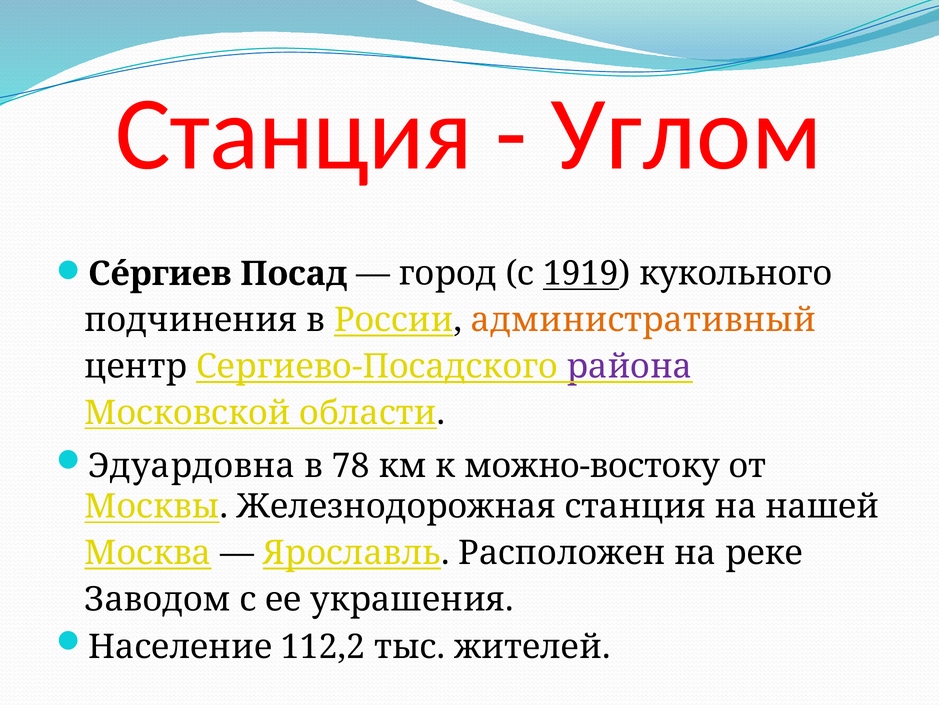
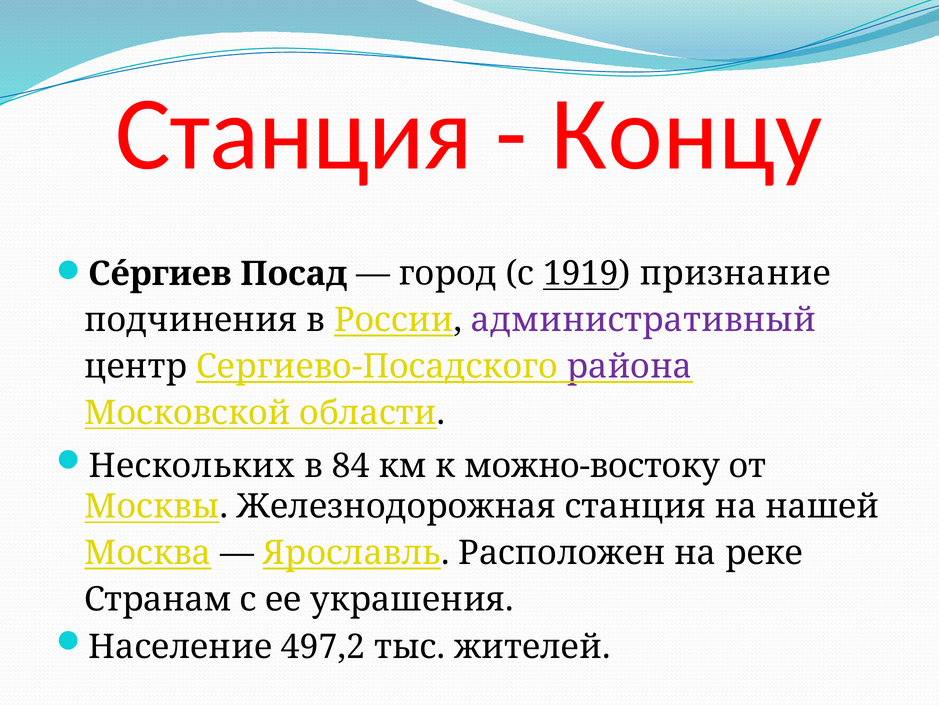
Углом: Углом -> Концу (687, 134)
кукольного: кукольного -> признание (735, 274)
административный colour: orange -> purple (644, 320)
Эдуардовна: Эдуардовна -> Нескольких (192, 466)
78: 78 -> 84 (351, 466)
Заводом: Заводом -> Странам (158, 599)
112,2: 112,2 -> 497,2 (323, 646)
